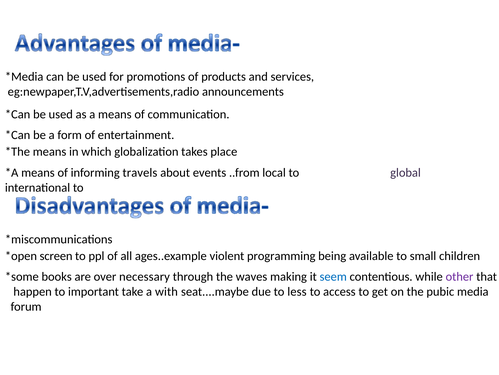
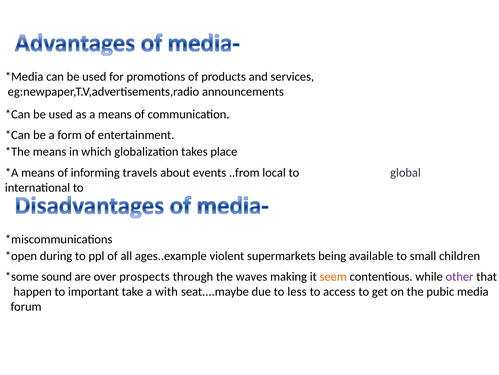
screen: screen -> during (56, 255)
programming: programming -> supermarkets (281, 255)
books: books -> sound (57, 276)
necessary: necessary -> prospects (144, 276)
seem colour: blue -> orange (333, 276)
